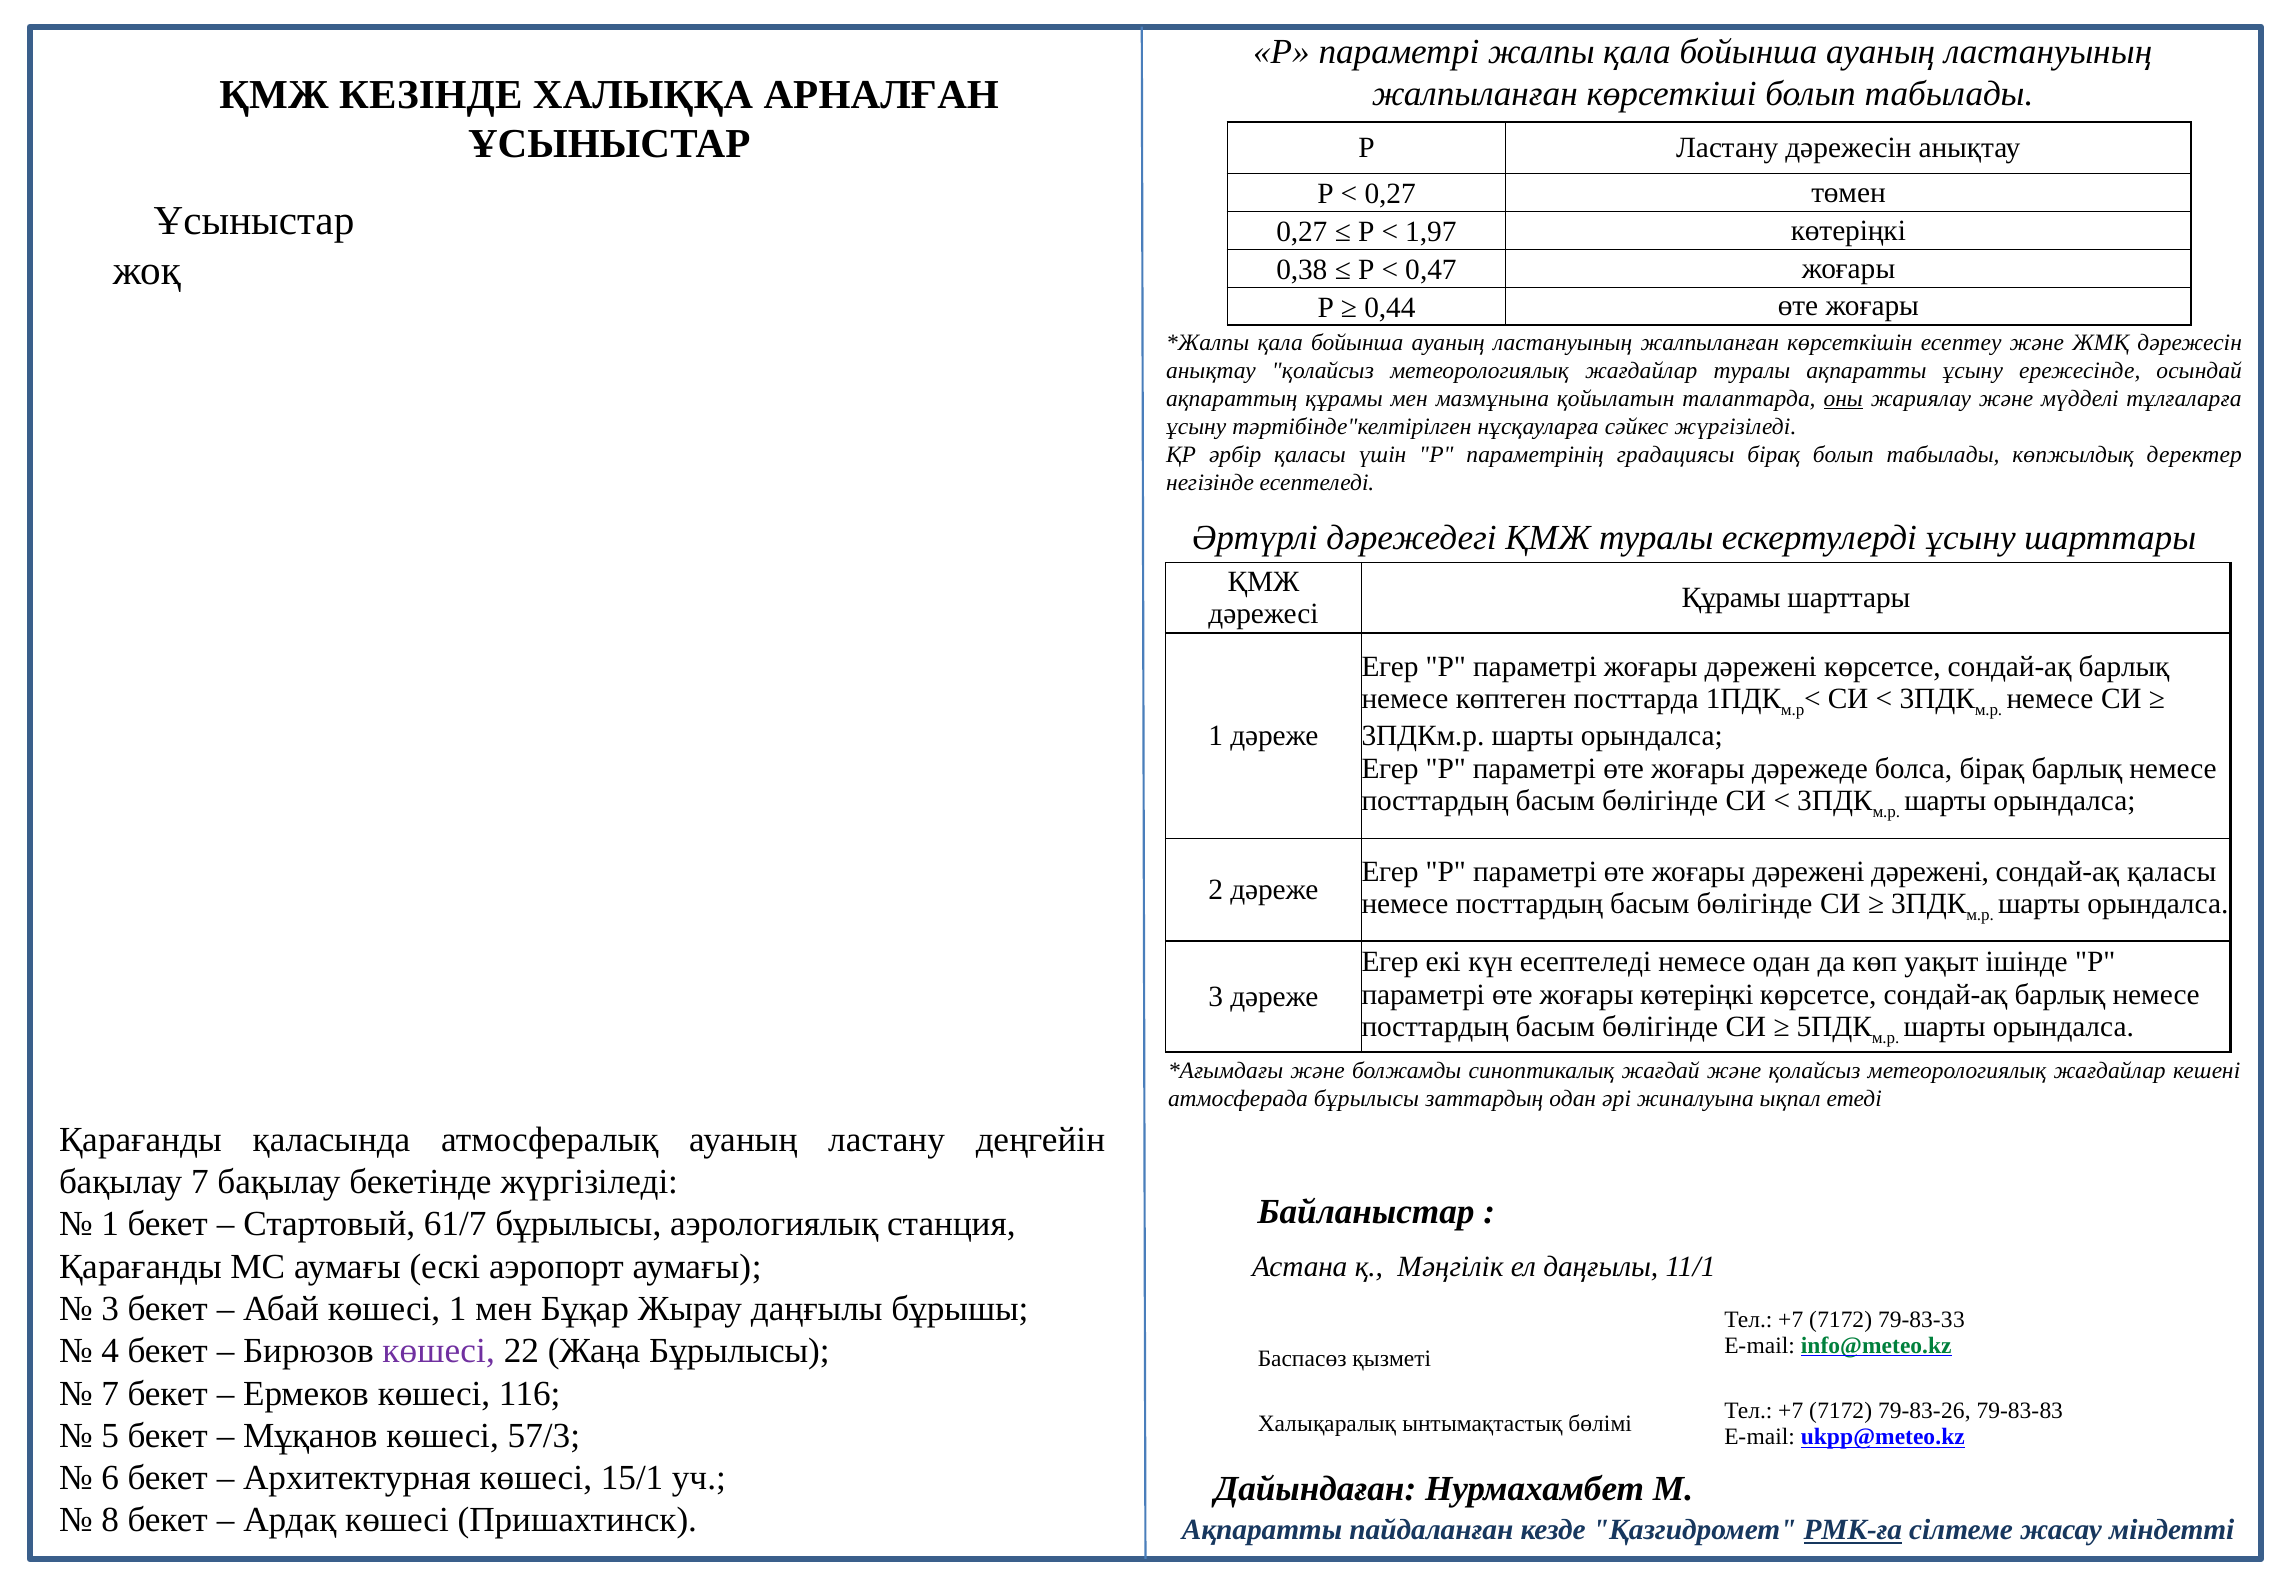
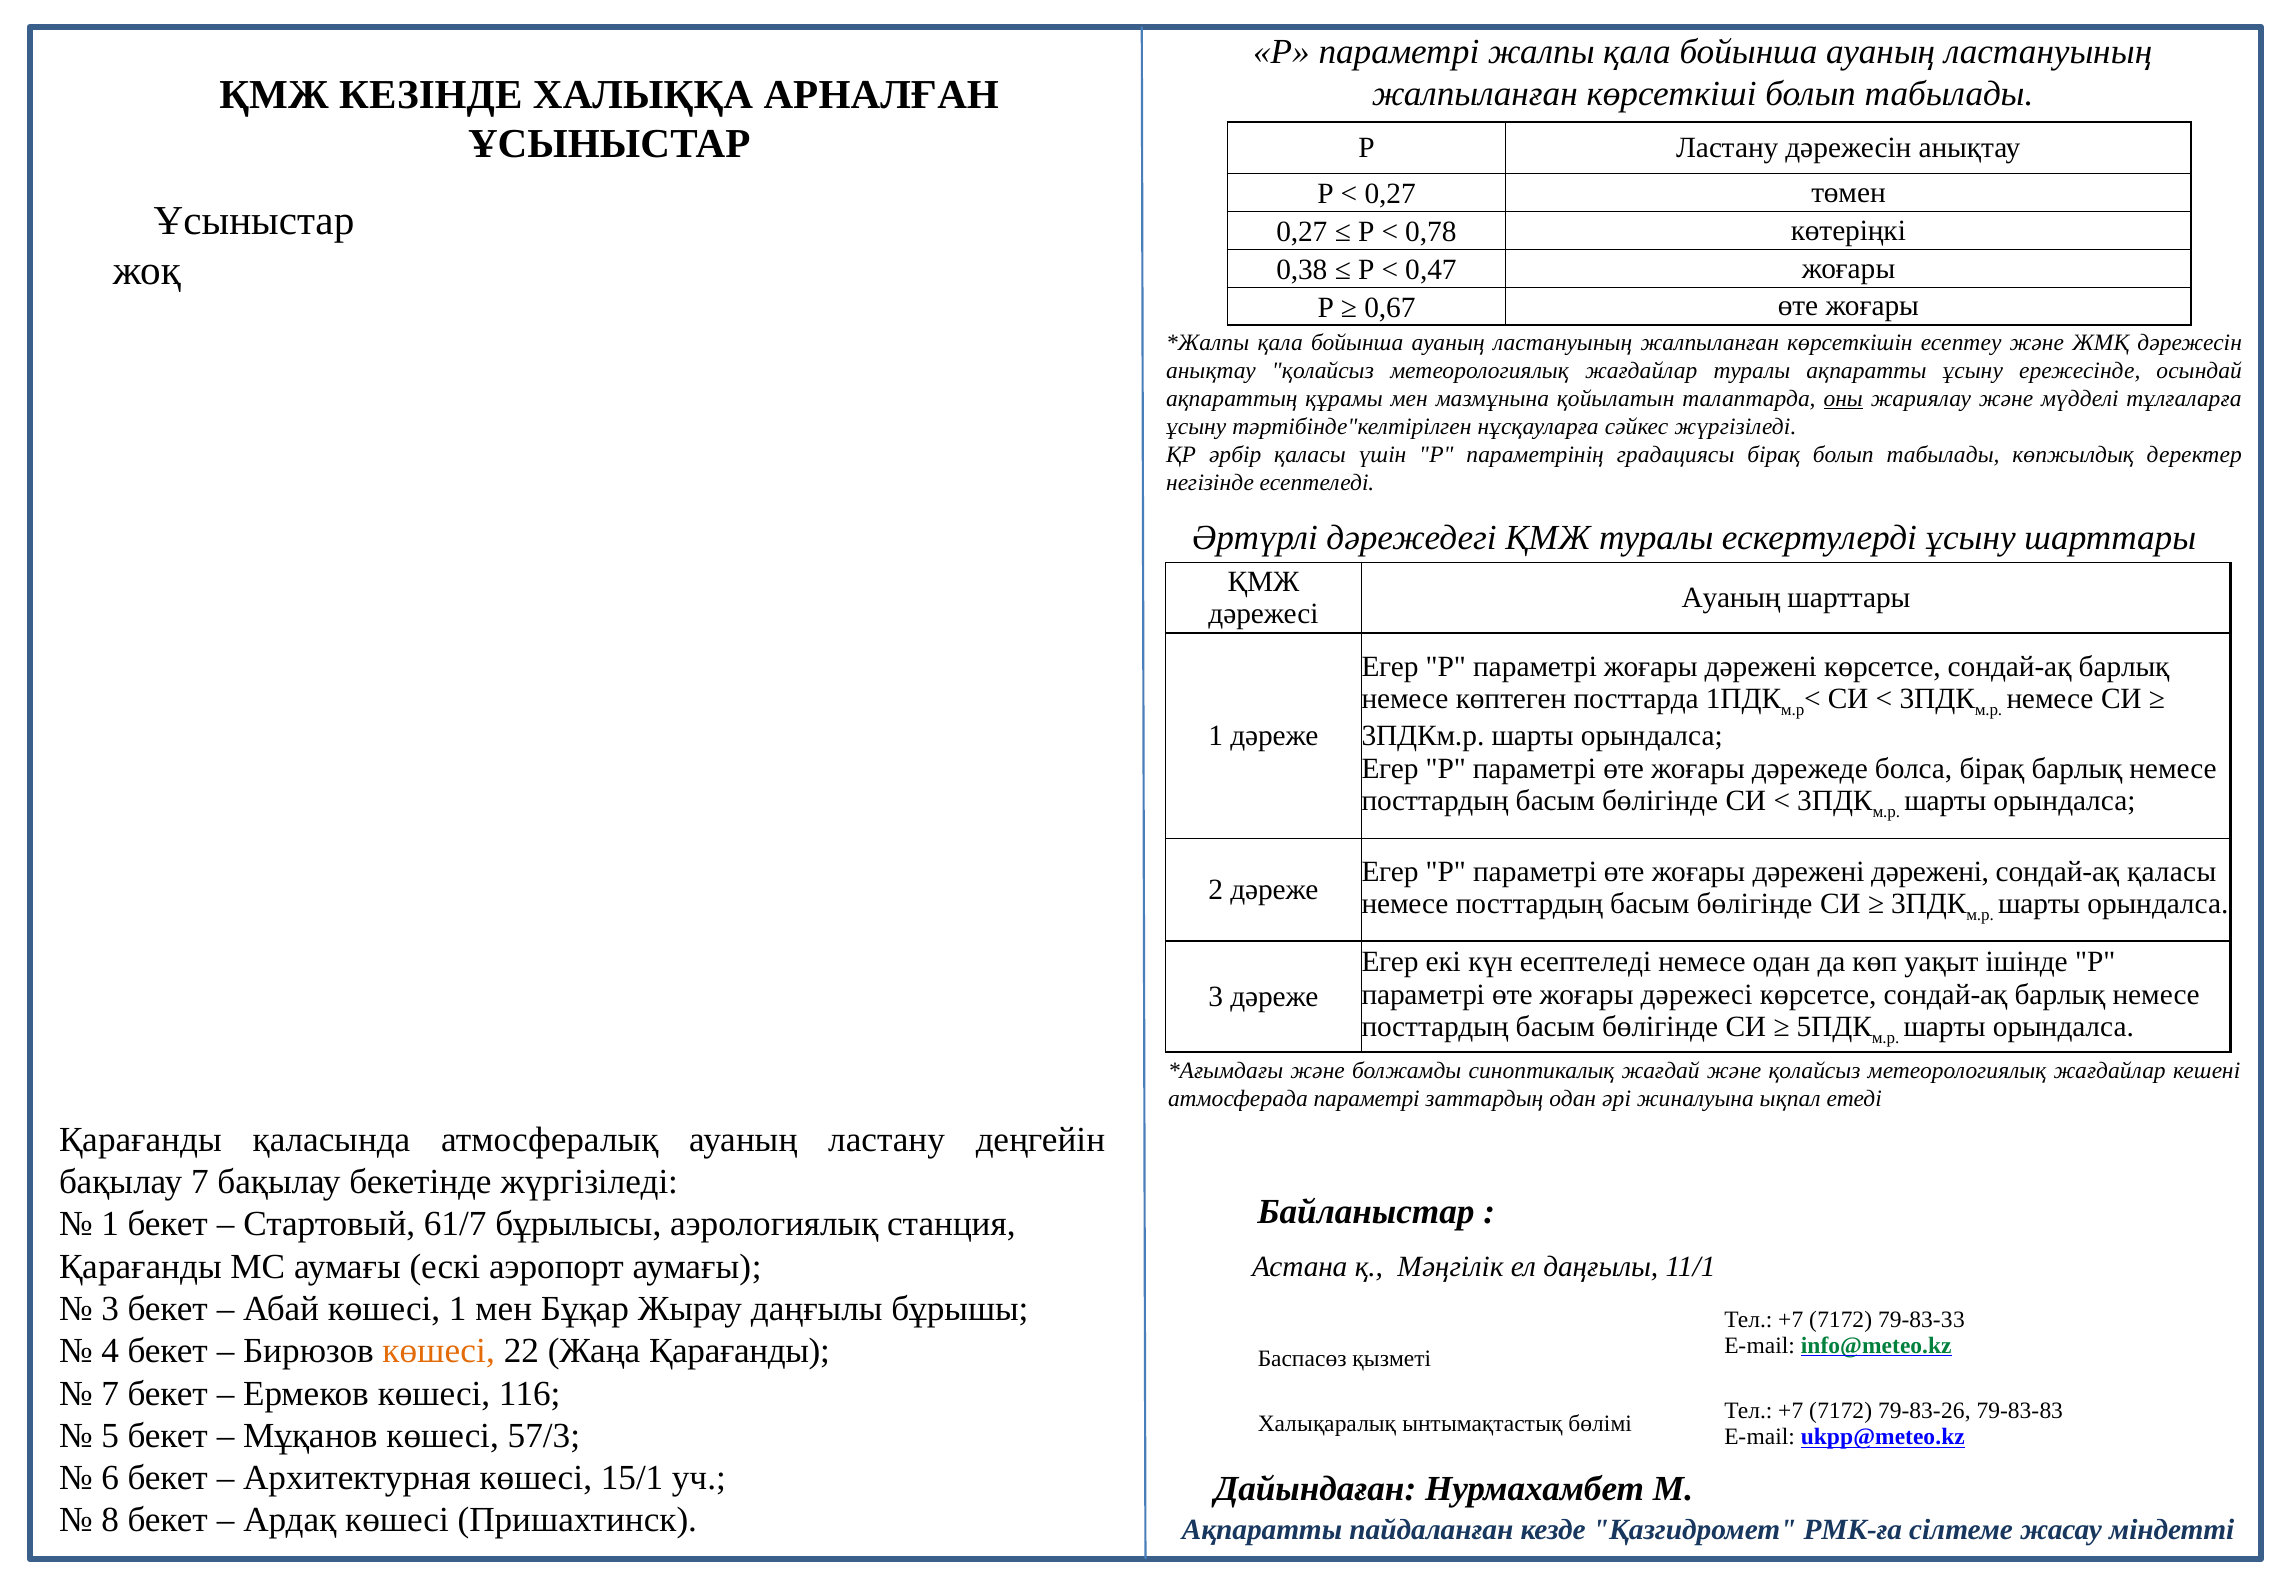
1,97: 1,97 -> 0,78 (1431, 232)
0,44: 0,44 -> 0,67 (1390, 307)
Құрамы: Құрамы -> Ауаның (1731, 598)
жоғары көтеріңкі: көтеріңкі -> дәрежесі (1696, 994)
атмосферада бұрылысы: бұрылысы -> параметрі (1367, 1098)
көшесі colour: purple -> orange (439, 1351)
Жаңа Бұрылысы: Бұрылысы -> Қарағанды (739, 1351)
РМК-ға underline: present -> none (1853, 1530)
